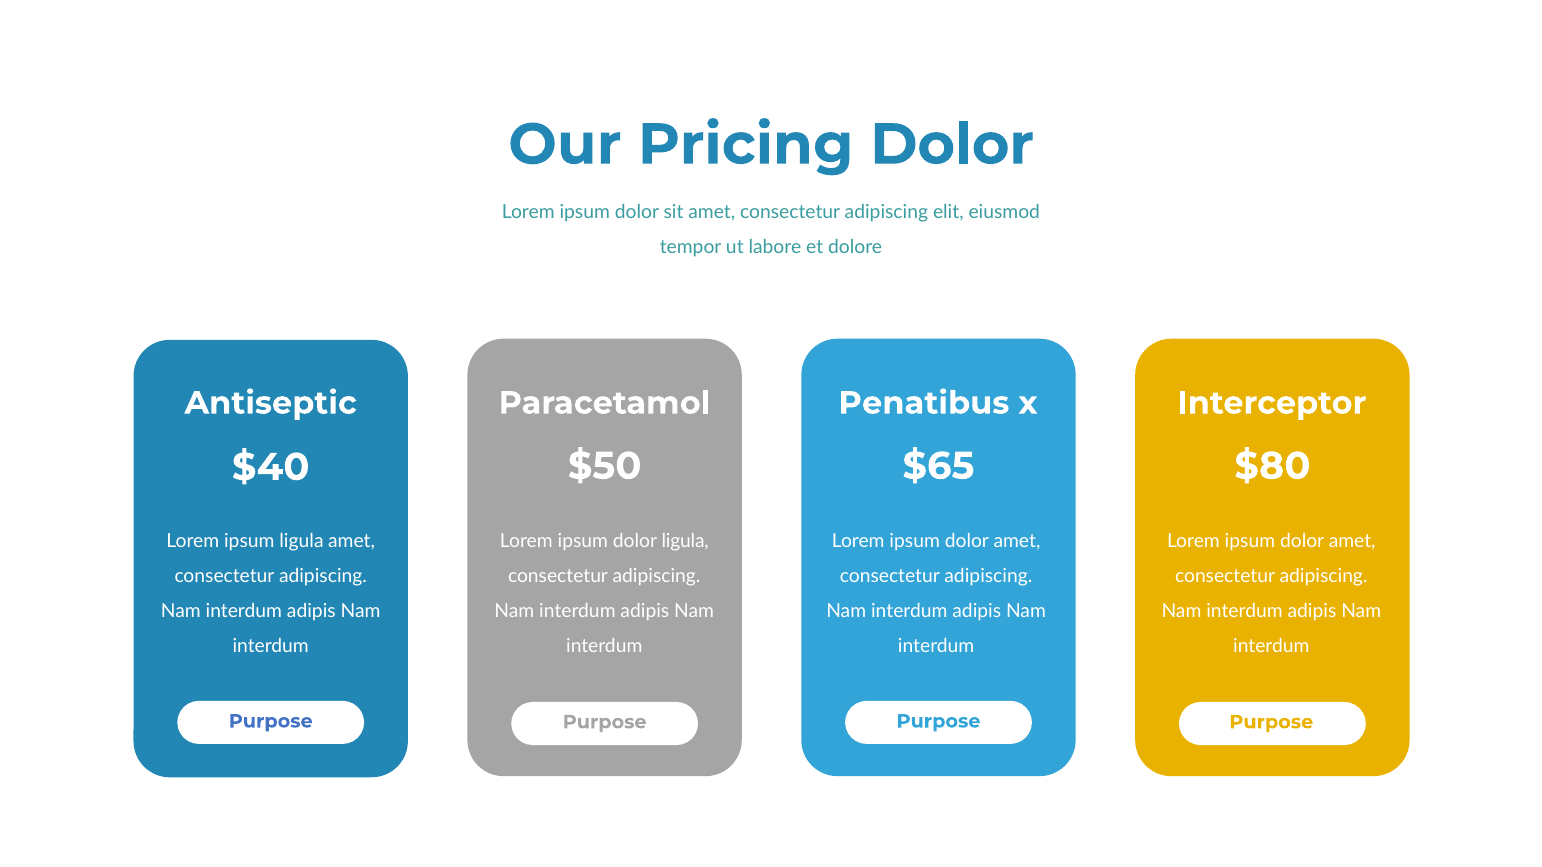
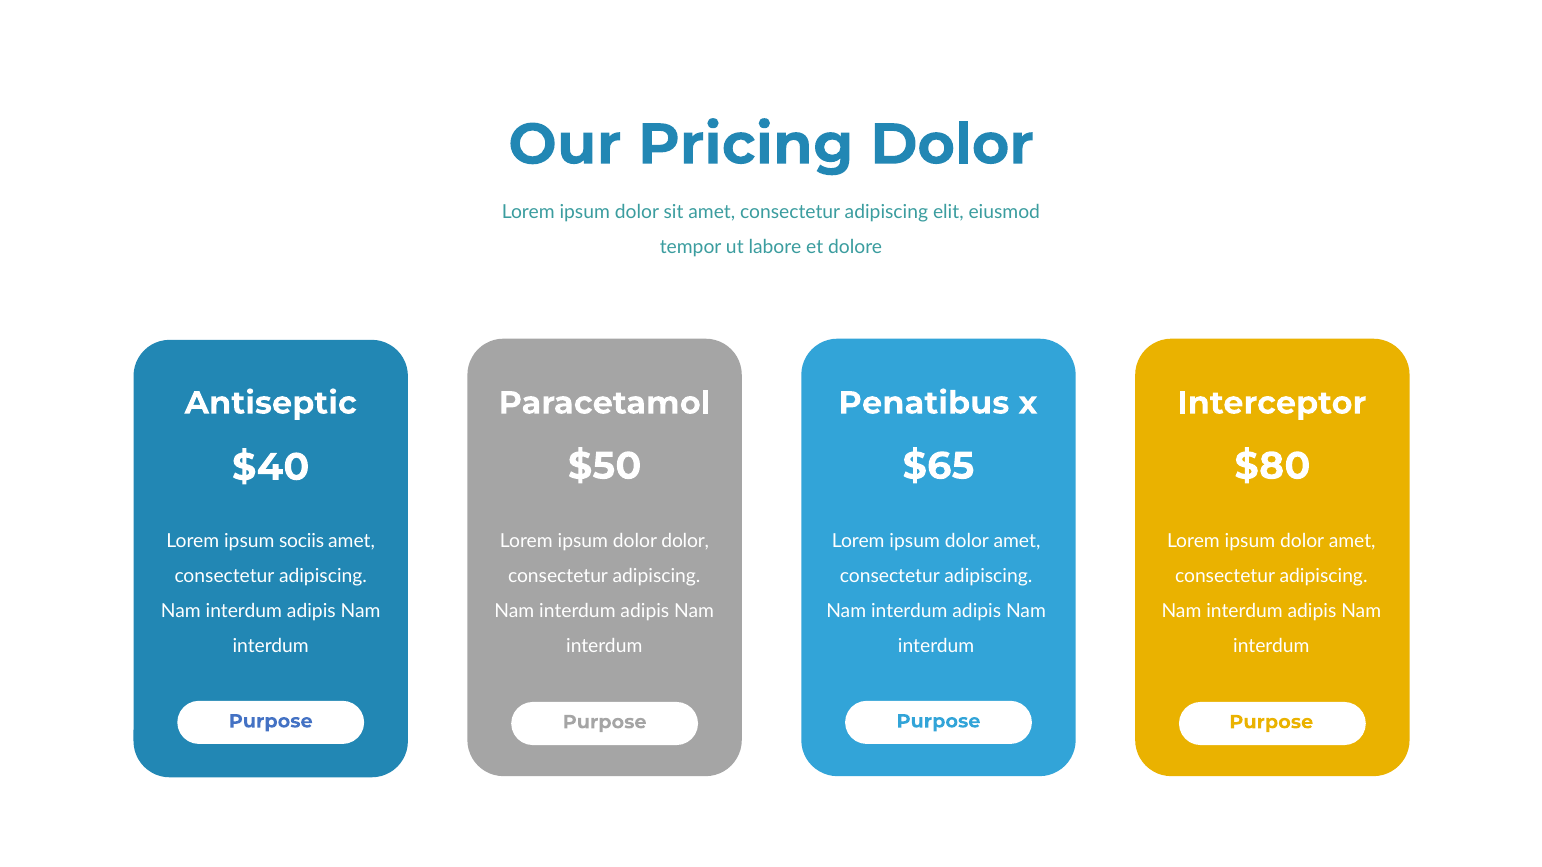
ipsum ligula: ligula -> sociis (302, 542)
dolor ligula: ligula -> dolor (685, 542)
